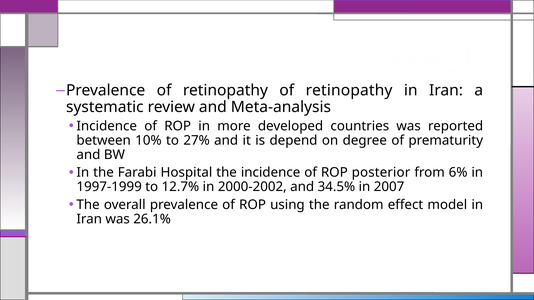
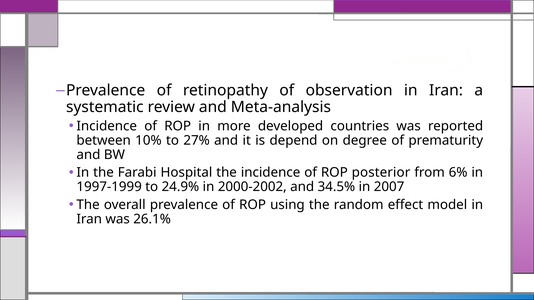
retinopathy of retinopathy: retinopathy -> observation (349, 90)
12.7%: 12.7% -> 24.9% (180, 187)
